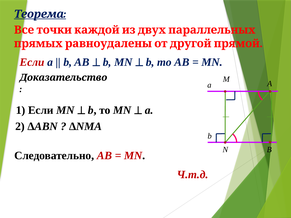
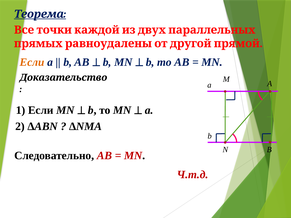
Если colour: red -> orange (32, 62)
